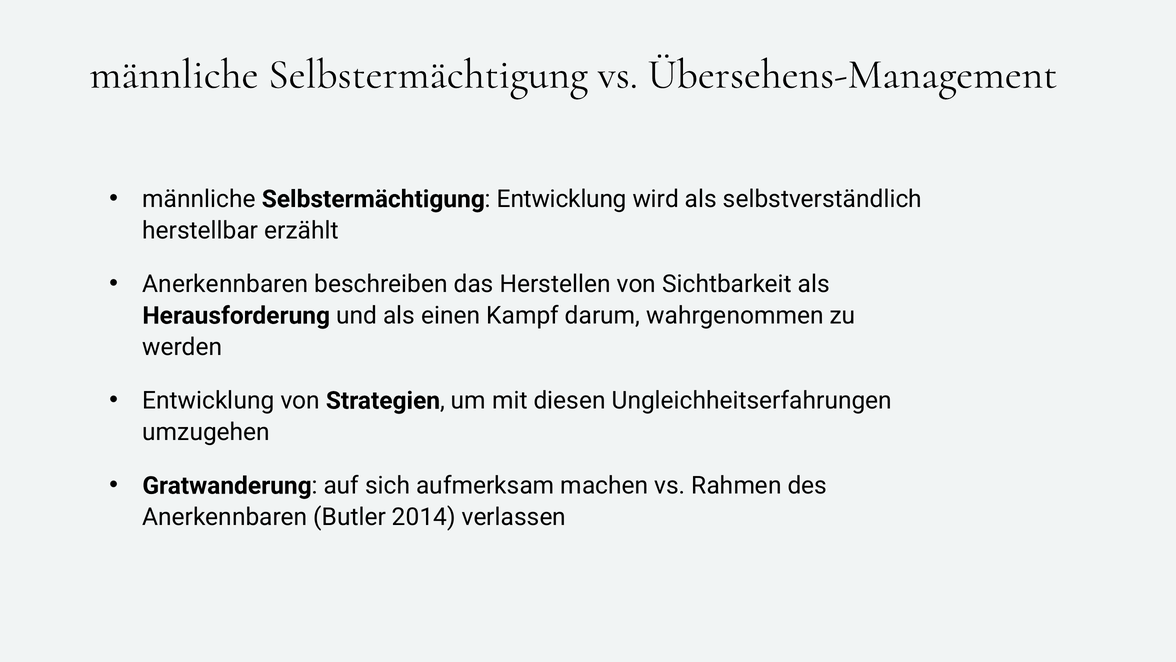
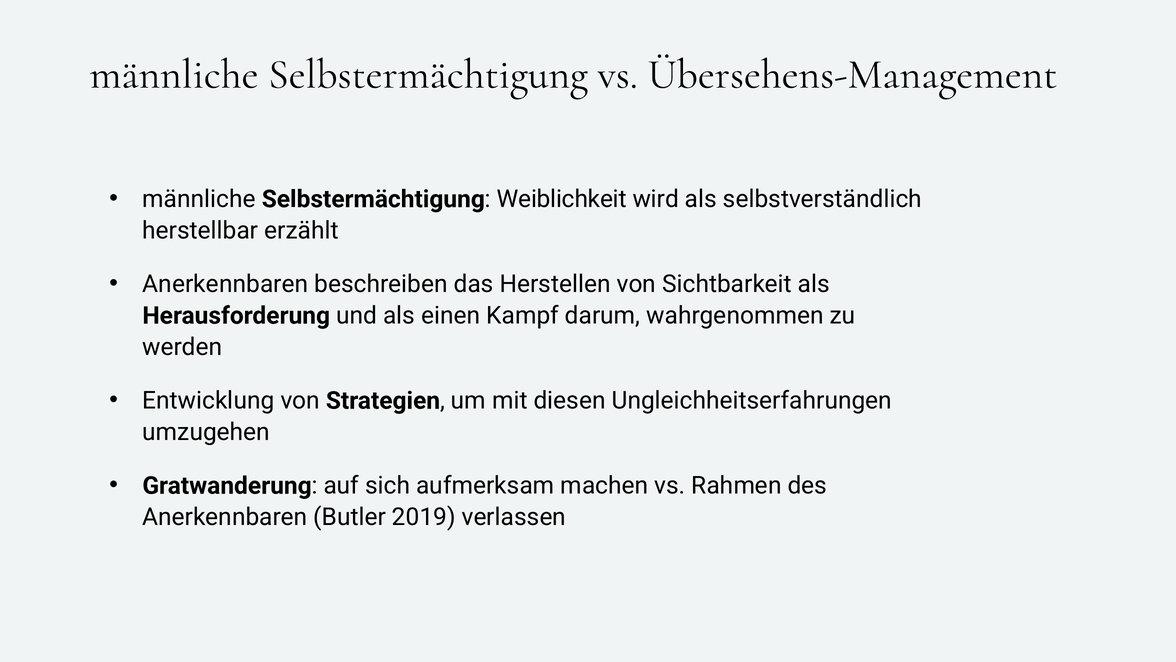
Selbstermächtigung Entwicklung: Entwicklung -> Weiblichkeit (562, 199)
2014: 2014 -> 2019 (424, 517)
